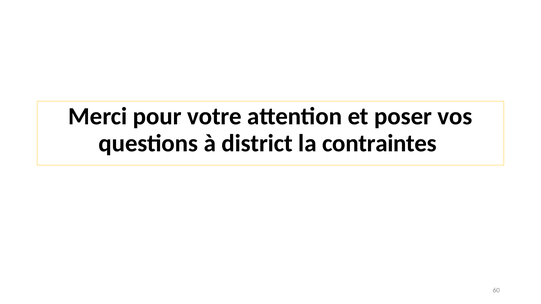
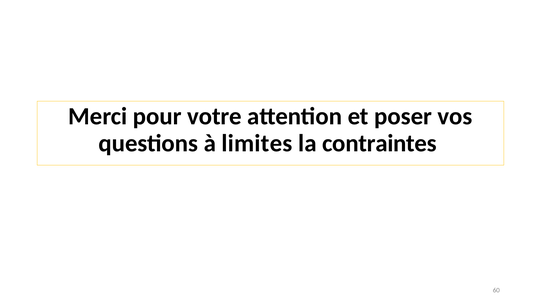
district: district -> limites (257, 143)
